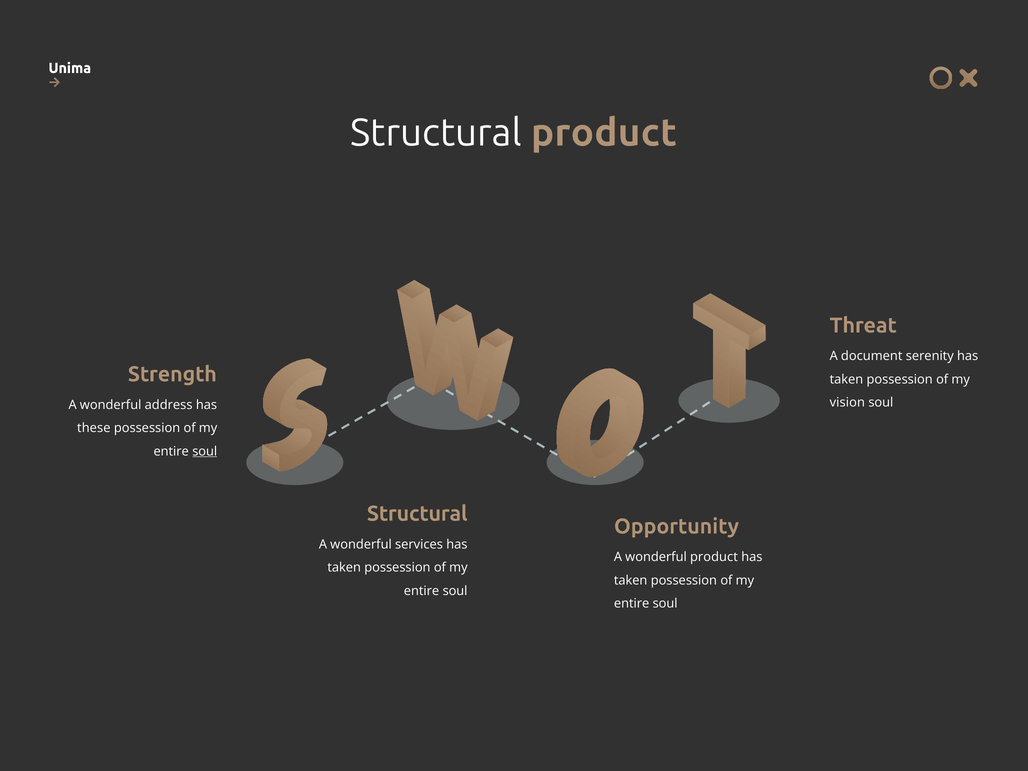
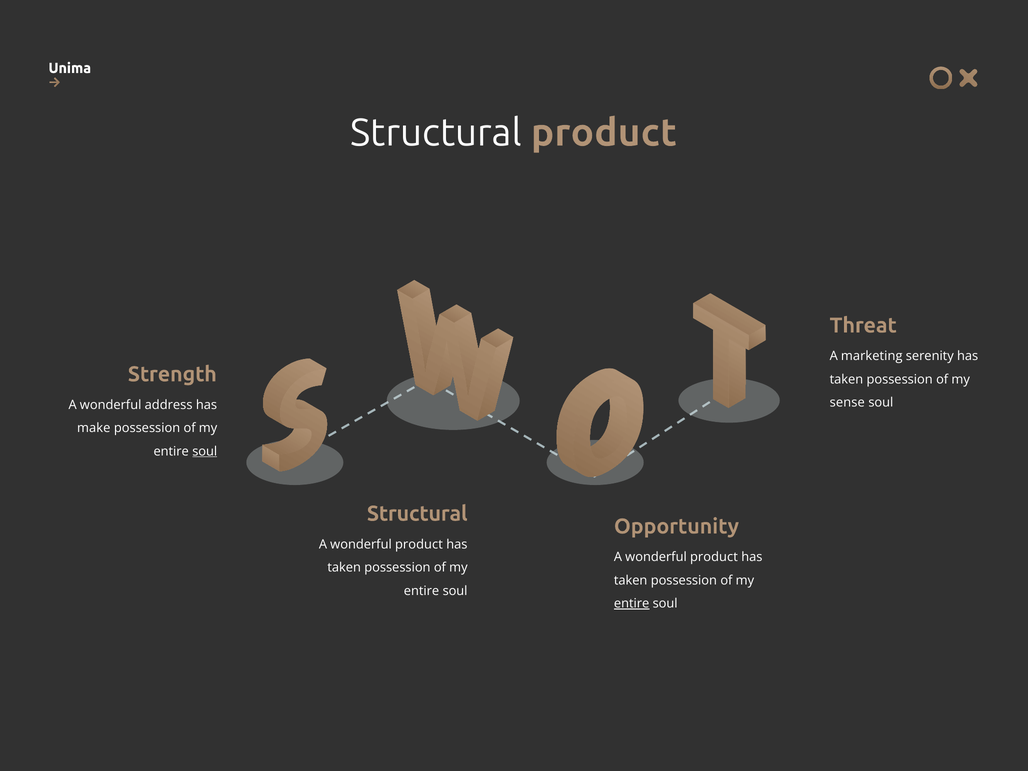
document: document -> marketing (872, 356)
vision: vision -> sense (847, 403)
these: these -> make (94, 428)
services: services -> product (419, 544)
entire underline: none -> present (632, 604)
